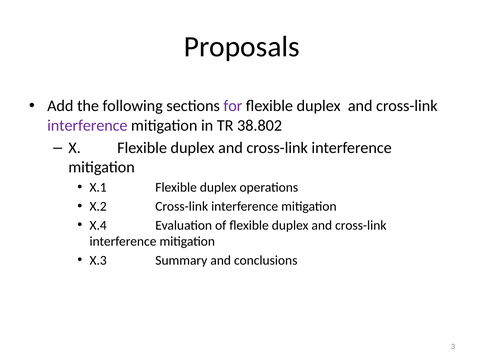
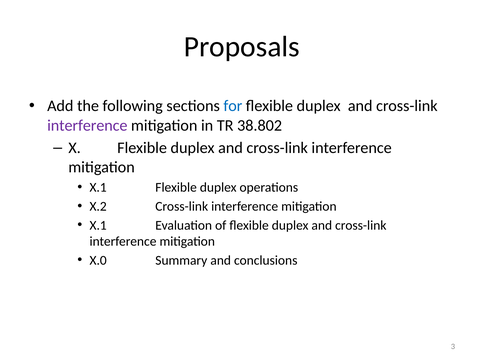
for colour: purple -> blue (233, 106)
X.4: X.4 -> X.1 (98, 225)
X.3: X.3 -> X.0 (98, 260)
